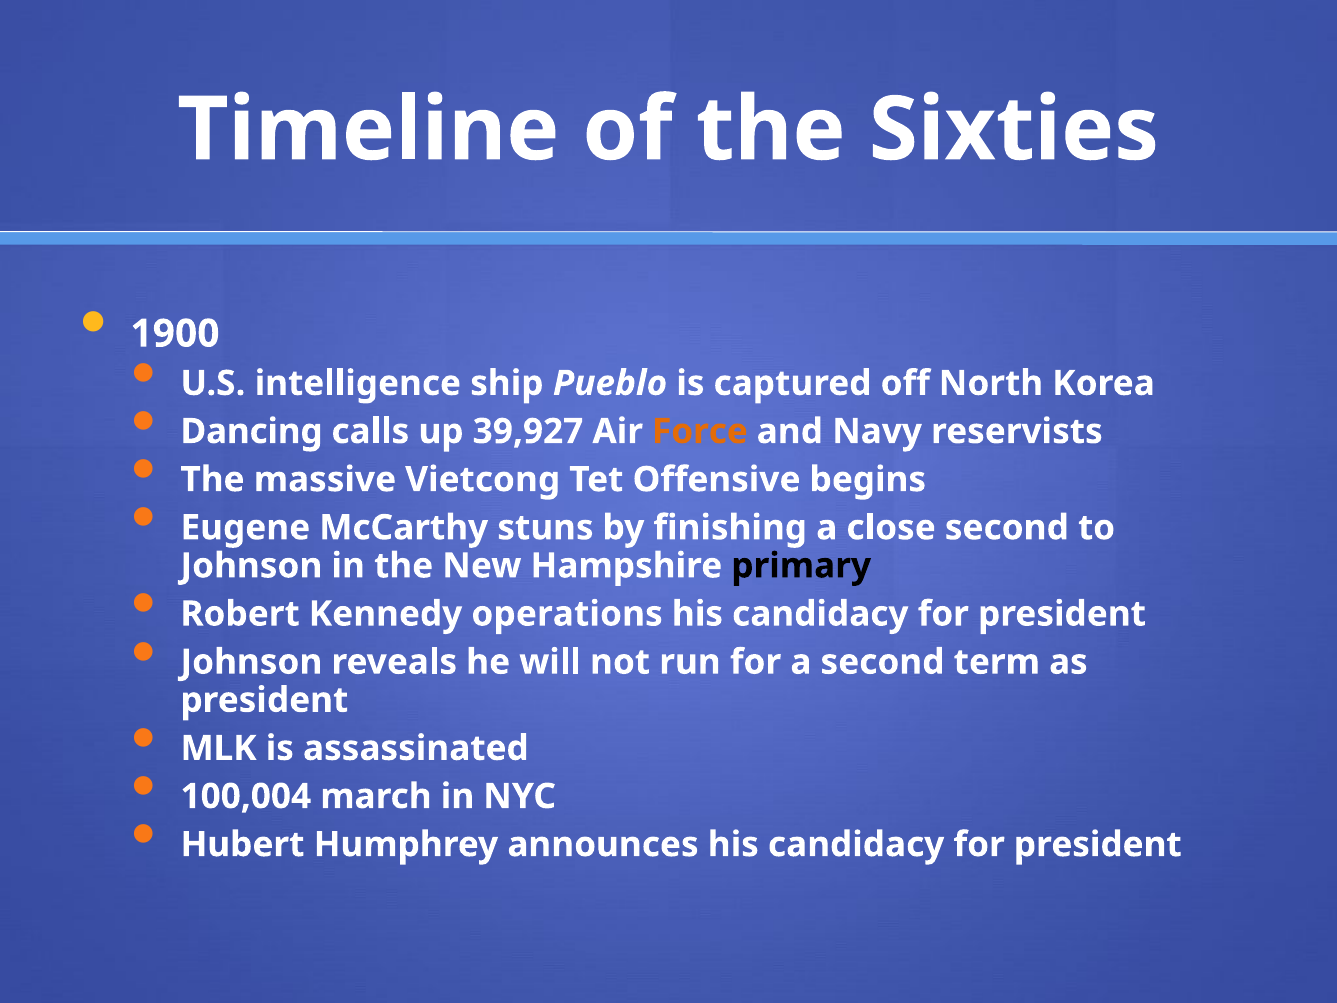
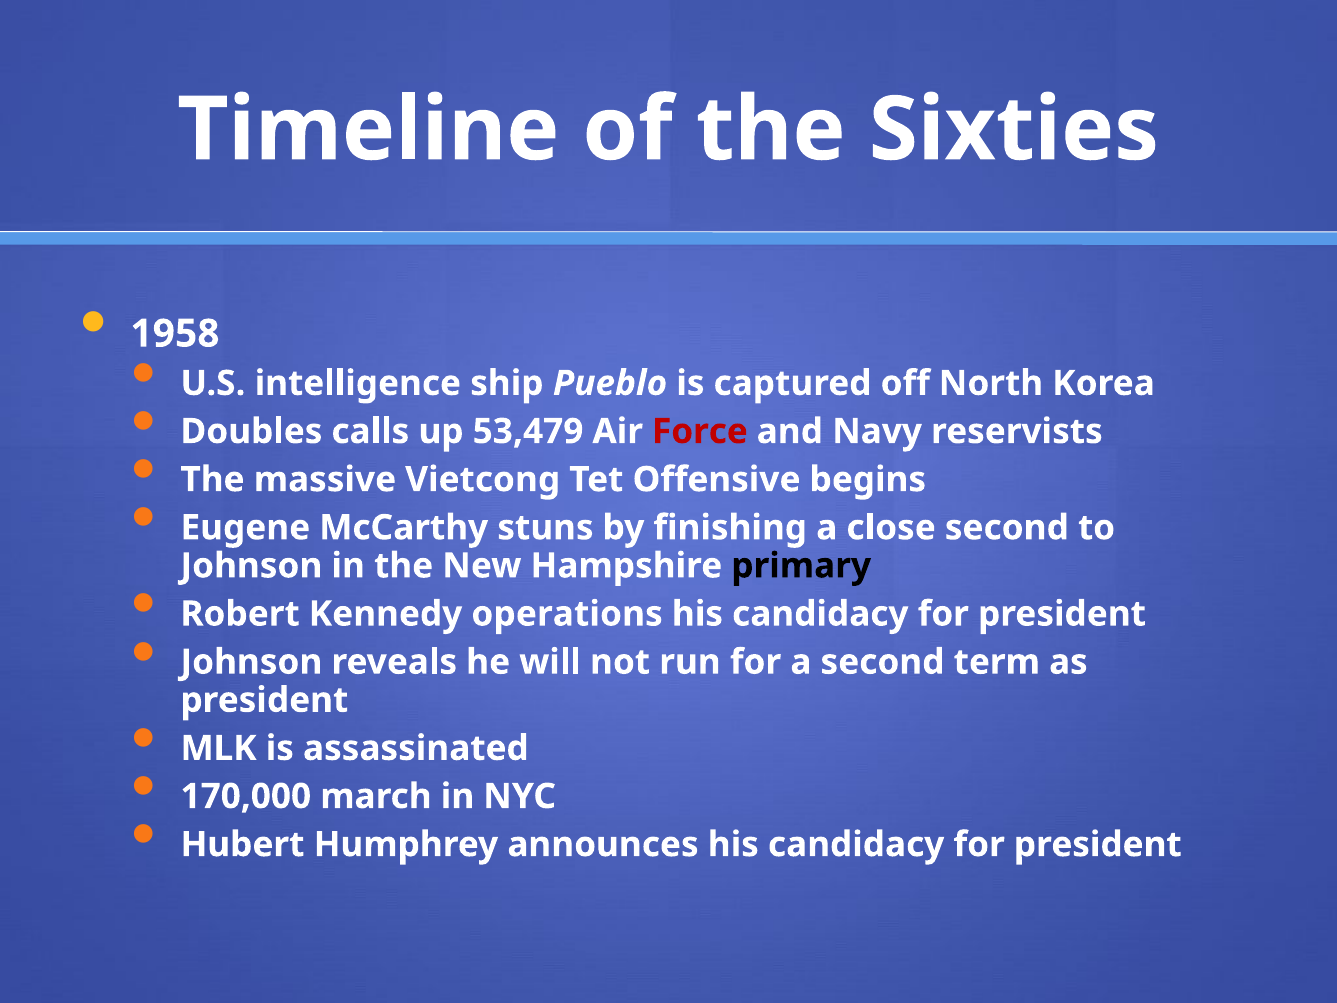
1900: 1900 -> 1958 (175, 334)
Dancing: Dancing -> Doubles (251, 431)
39,927: 39,927 -> 53,479 (528, 431)
Force colour: orange -> red (700, 431)
100,004: 100,004 -> 170,000 (246, 796)
